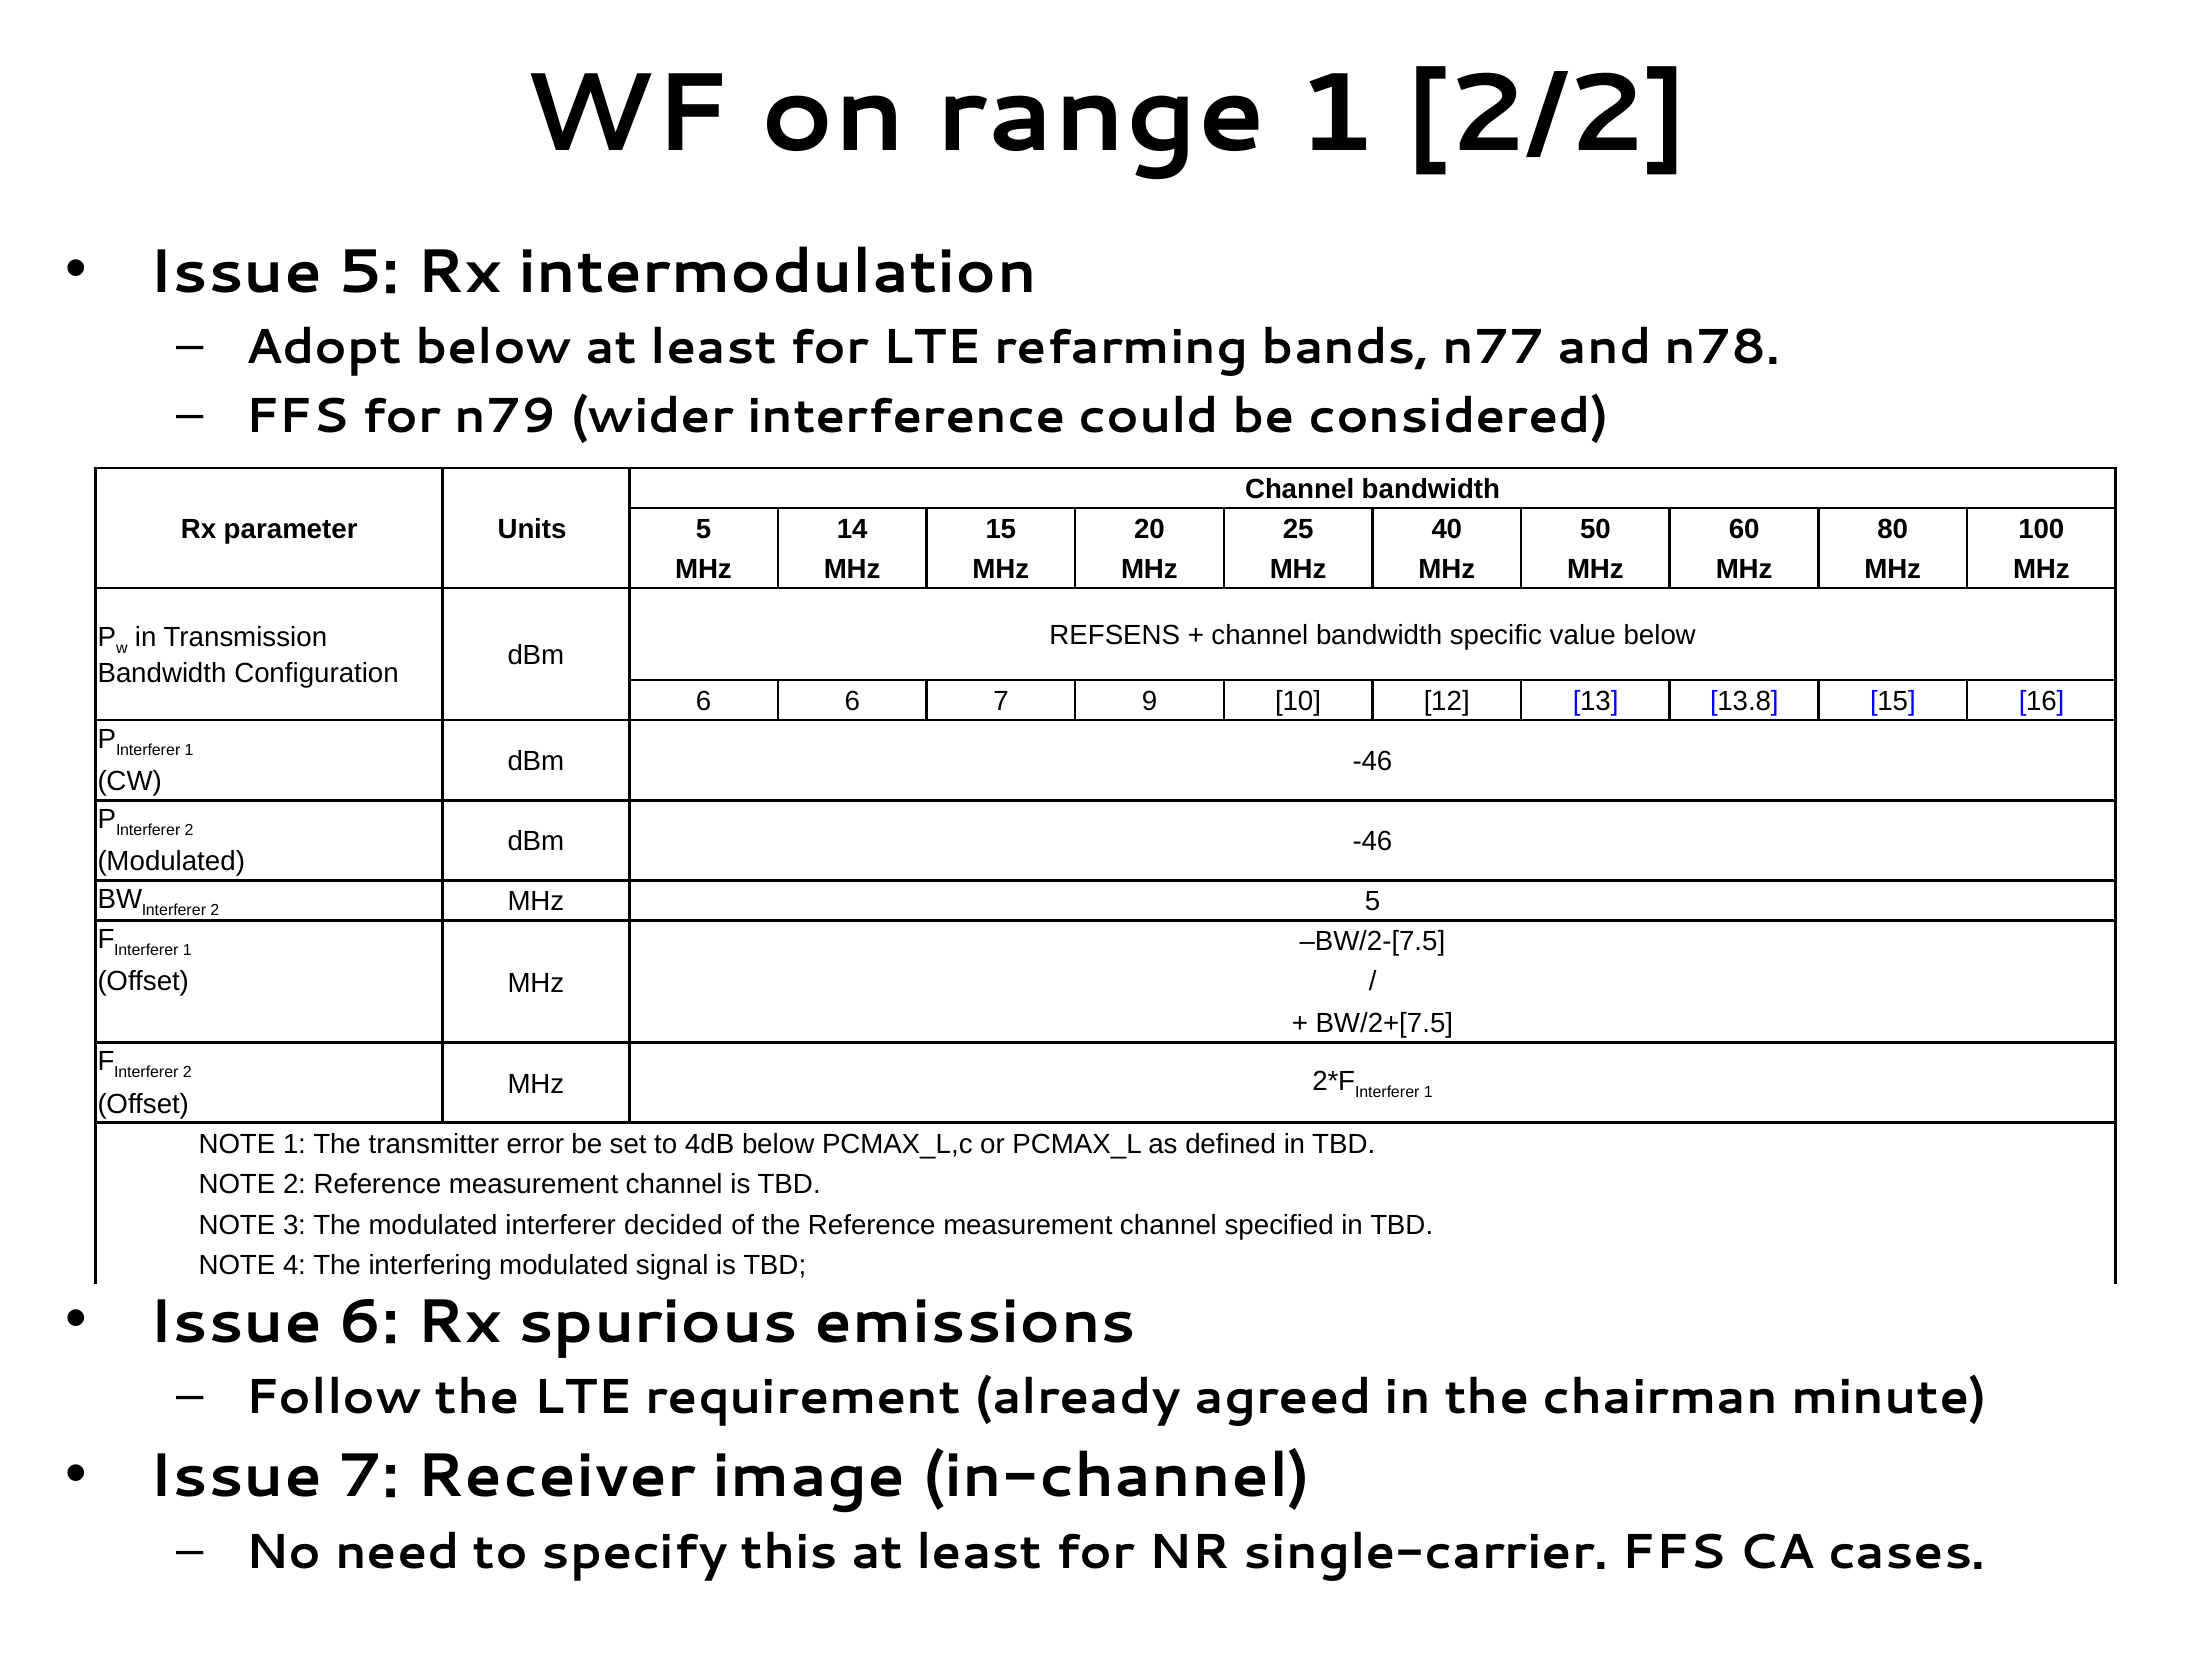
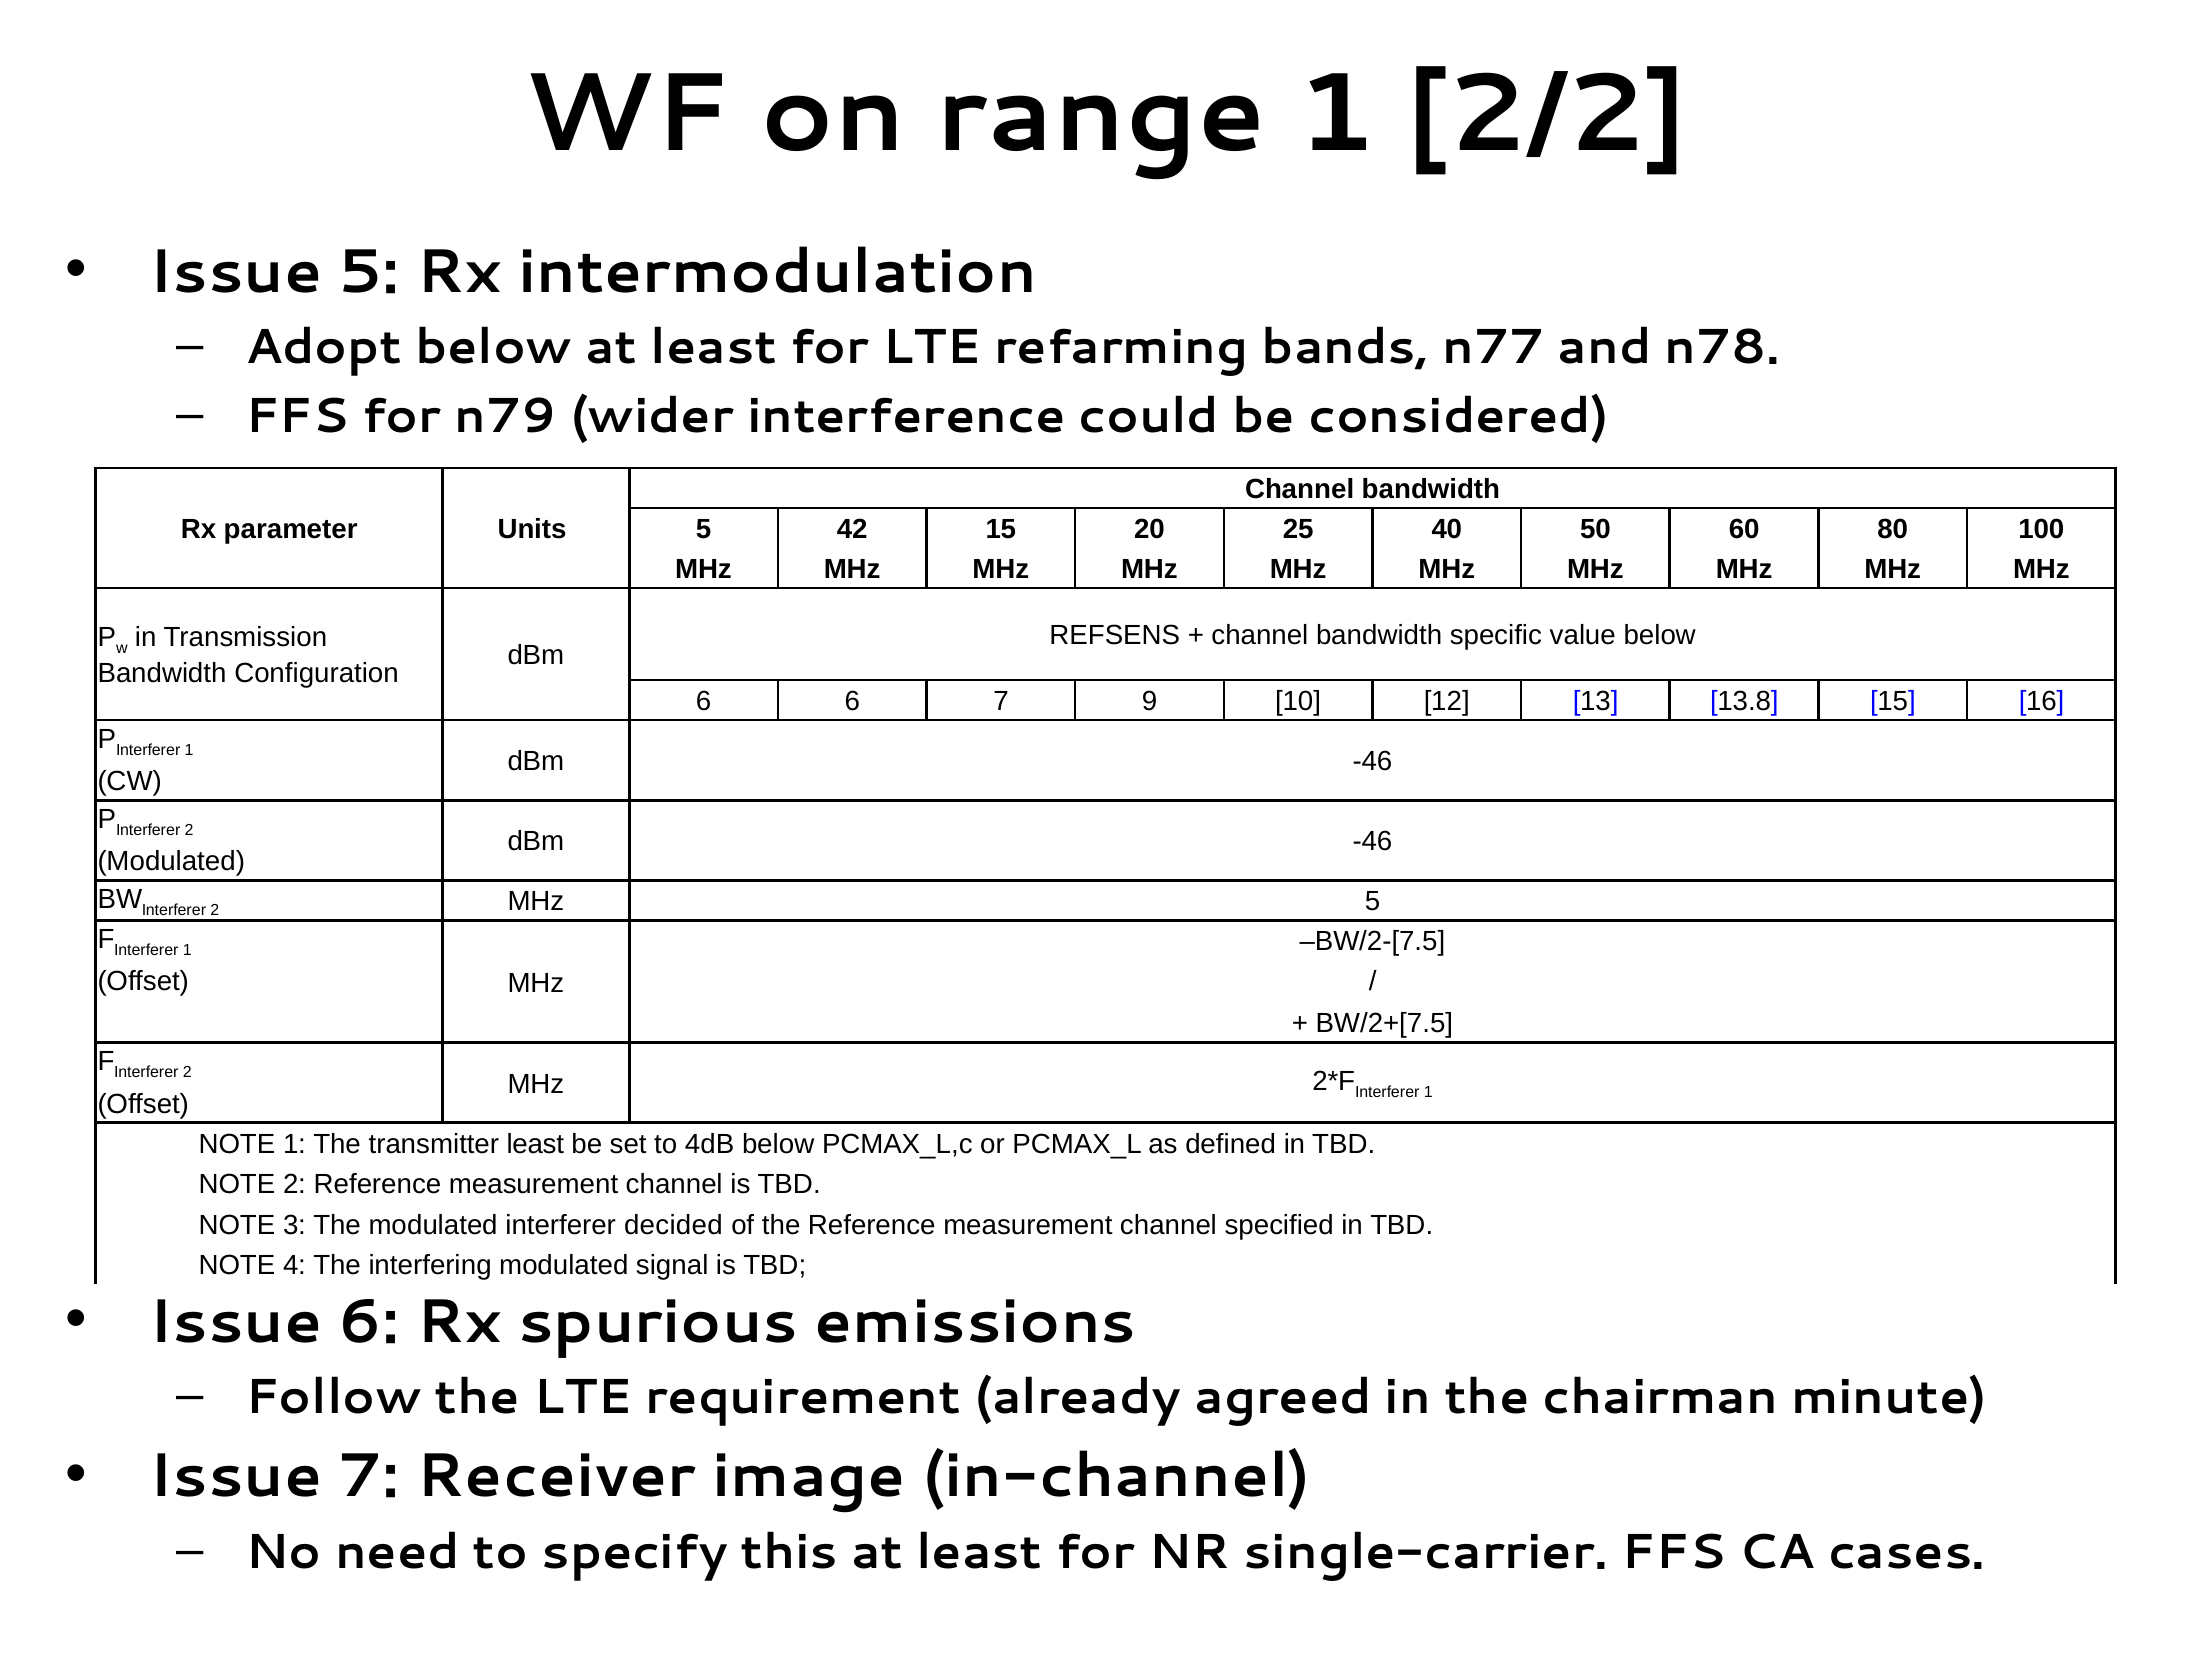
14: 14 -> 42 (852, 529)
transmitter error: error -> least (535, 1144)
